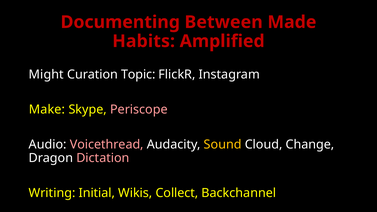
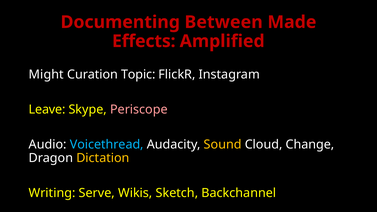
Habits: Habits -> Effects (144, 41)
Make: Make -> Leave (47, 109)
Voicethread colour: pink -> light blue (107, 144)
Dictation colour: pink -> yellow (103, 158)
Initial: Initial -> Serve (97, 193)
Collect: Collect -> Sketch (177, 193)
